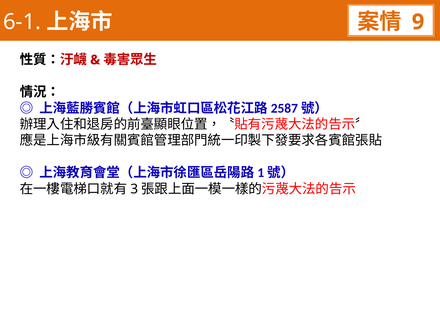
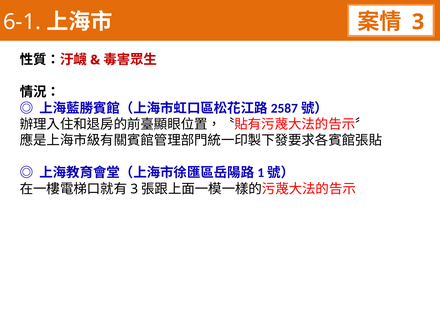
9: 9 -> 3 (418, 22)
